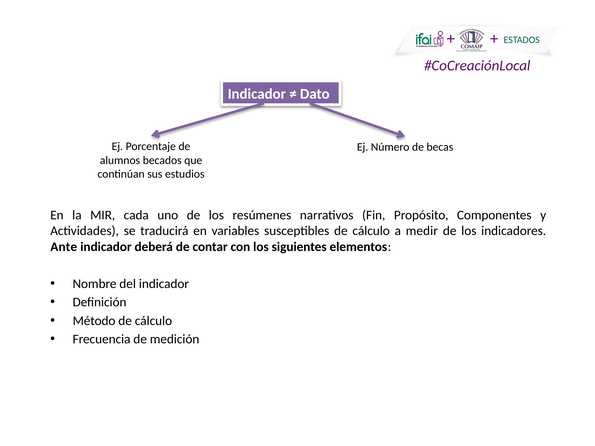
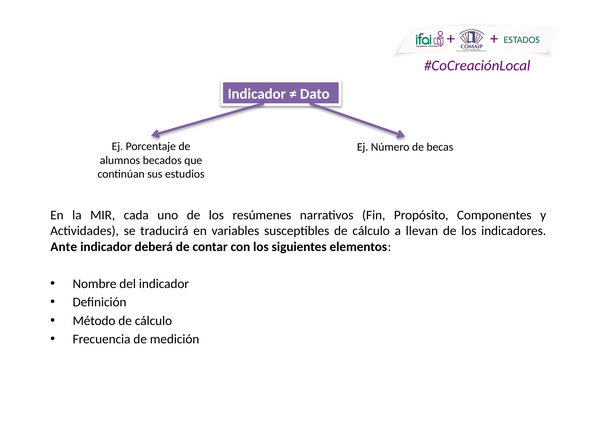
medir: medir -> llevan (422, 231)
